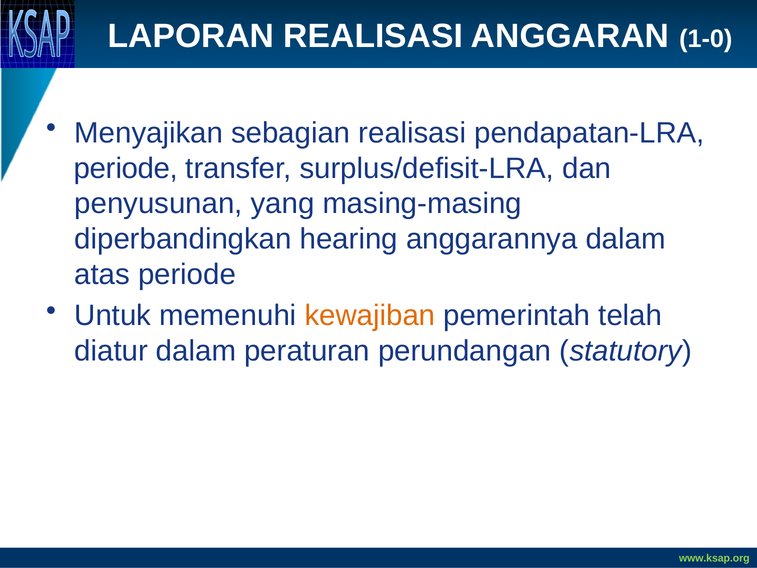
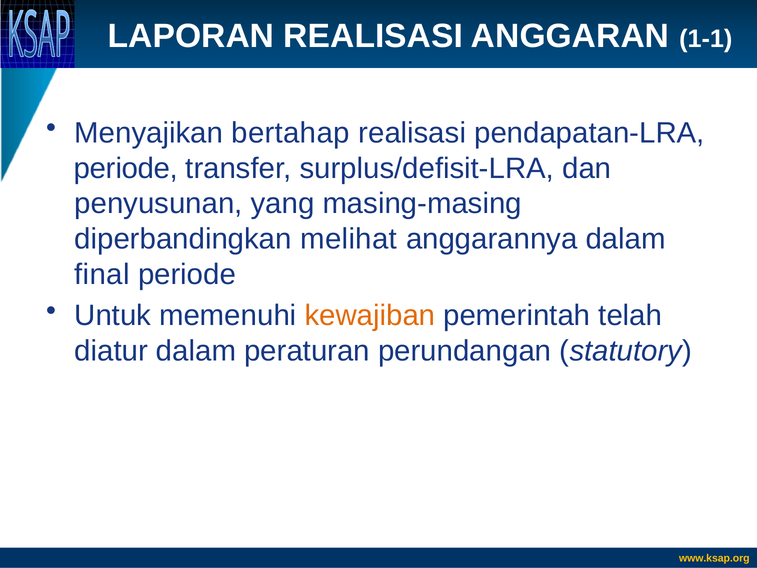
1-0: 1-0 -> 1-1 (706, 39)
sebagian: sebagian -> bertahap (291, 133)
hearing: hearing -> melihat (349, 239)
atas: atas -> final (102, 274)
www.ksap.org colour: light green -> yellow (714, 558)
